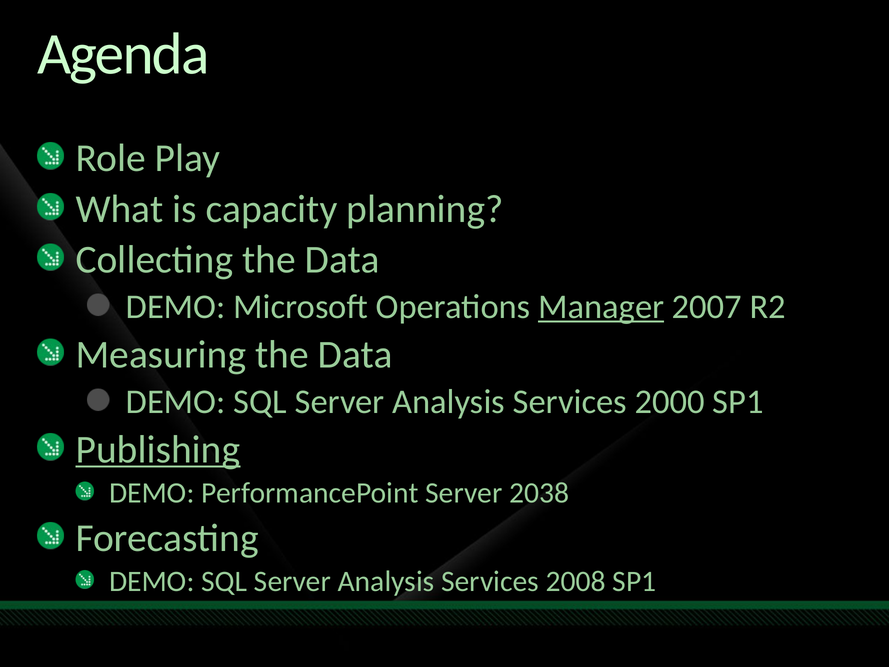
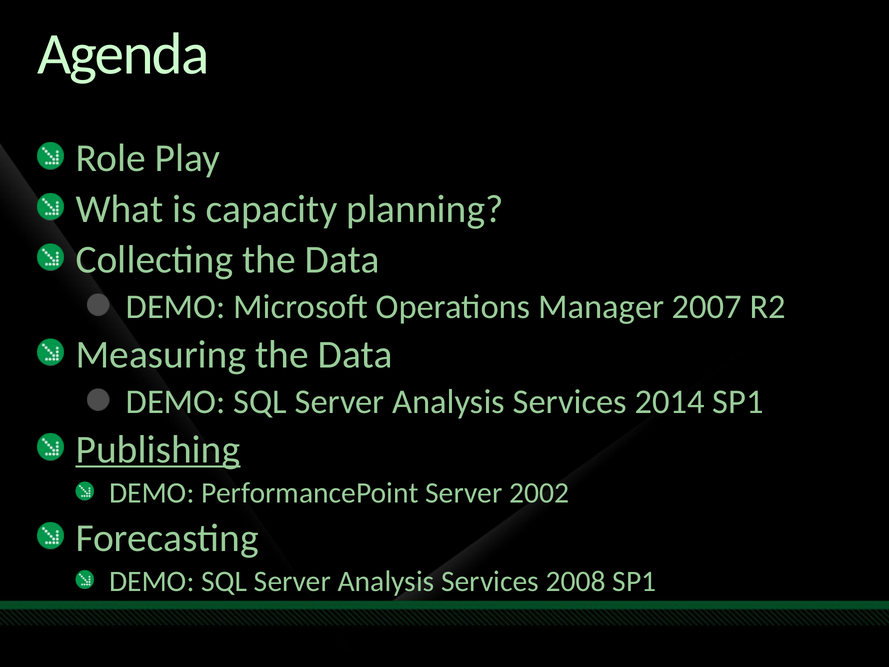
Manager underline: present -> none (601, 307)
2000: 2000 -> 2014 (670, 401)
2038: 2038 -> 2002 (539, 493)
